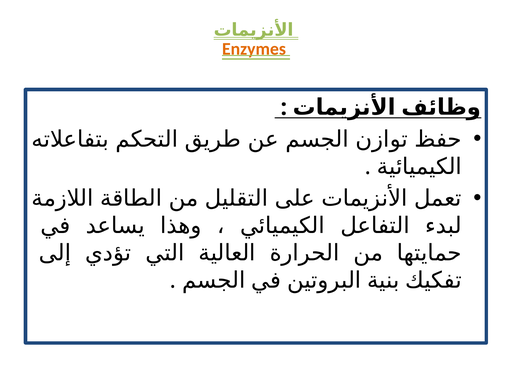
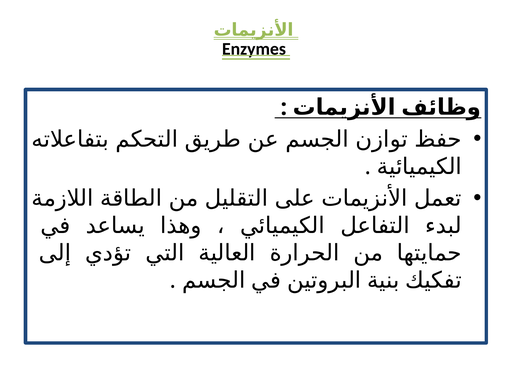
Enzymes colour: orange -> black (254, 49)
